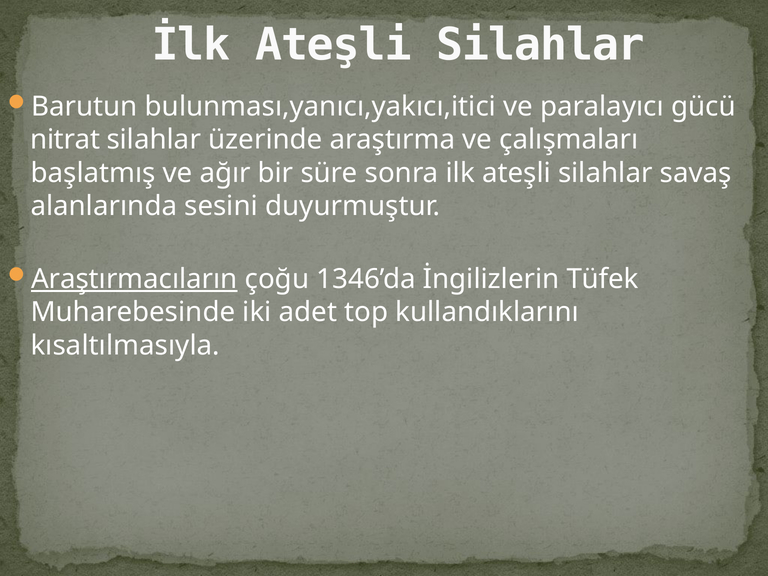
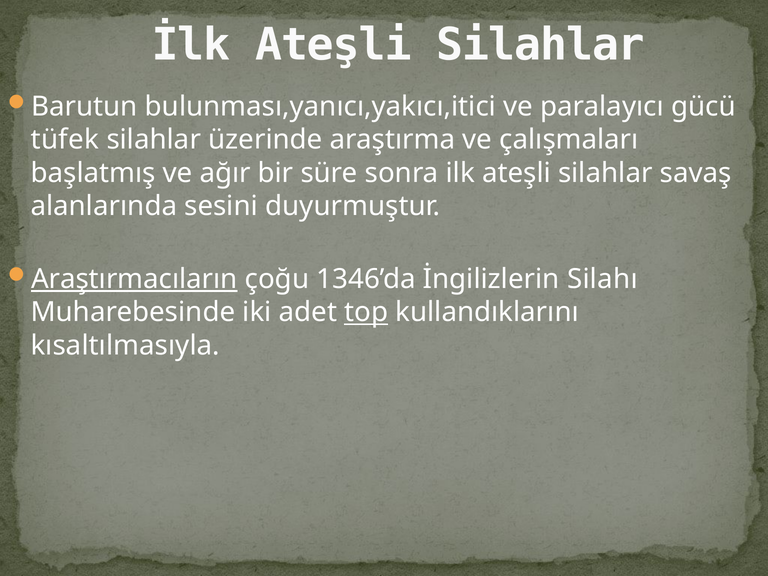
nitrat: nitrat -> tüfek (65, 140)
Tüfek: Tüfek -> Silahı (602, 279)
top underline: none -> present (366, 312)
